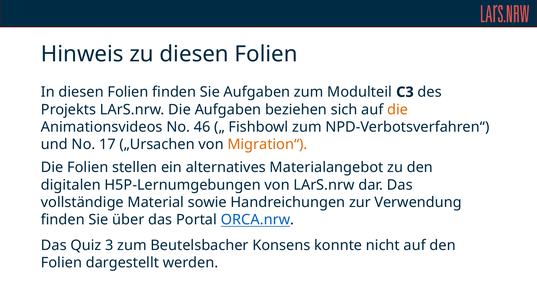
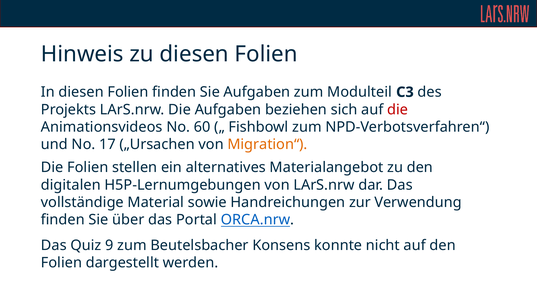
die colour: orange -> red (398, 110)
46: 46 -> 60 (202, 127)
3: 3 -> 9 (109, 245)
